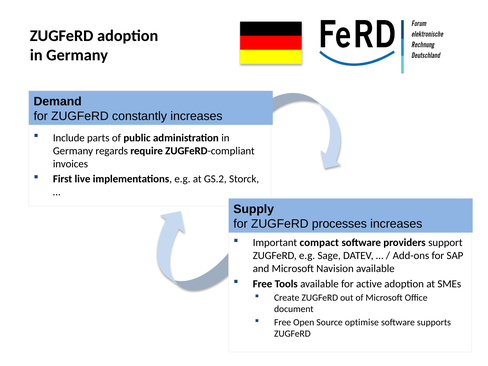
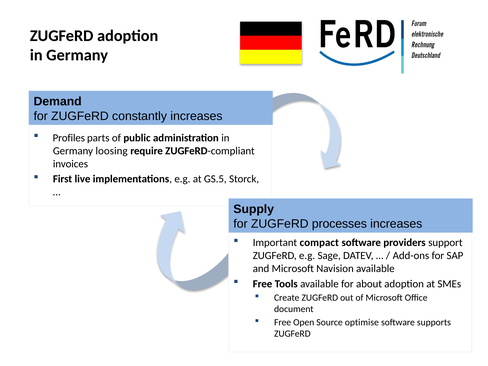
Include: Include -> Profiles (69, 138)
regards: regards -> loosing (112, 151)
GS.2: GS.2 -> GS.5 (215, 179)
active: active -> about (369, 284)
